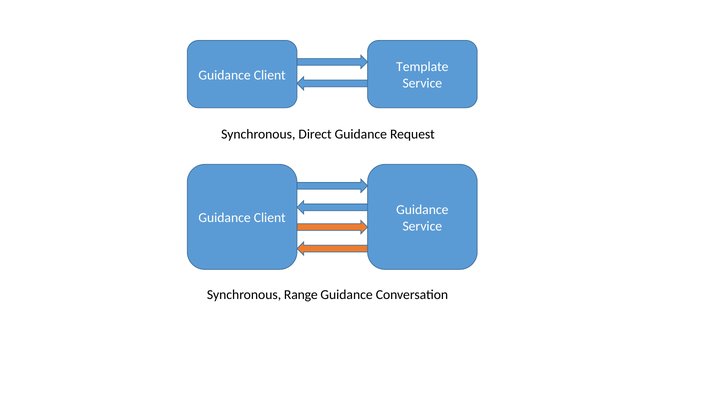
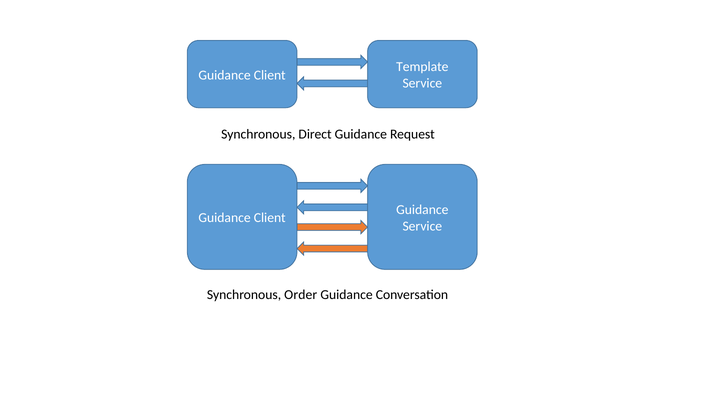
Range: Range -> Order (301, 295)
